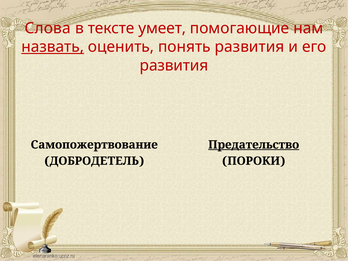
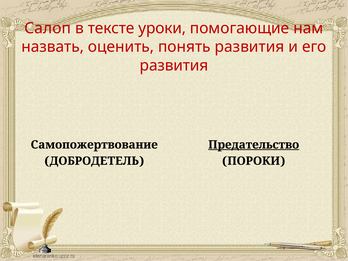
Слова: Слова -> Салоп (48, 28)
умеет: умеет -> уроки (162, 28)
назвать underline: present -> none (53, 47)
